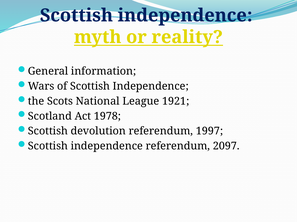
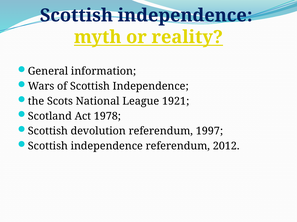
2097: 2097 -> 2012 (226, 147)
